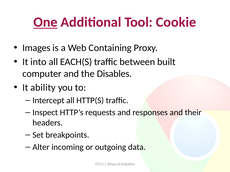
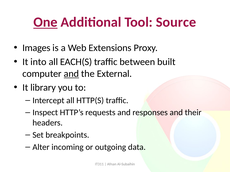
Cookie: Cookie -> Source (176, 22)
Containing: Containing -> Extensions (110, 48)
and underline: none -> present (71, 74)
Disables: Disables -> External (114, 74)
ability: ability -> library (43, 88)
